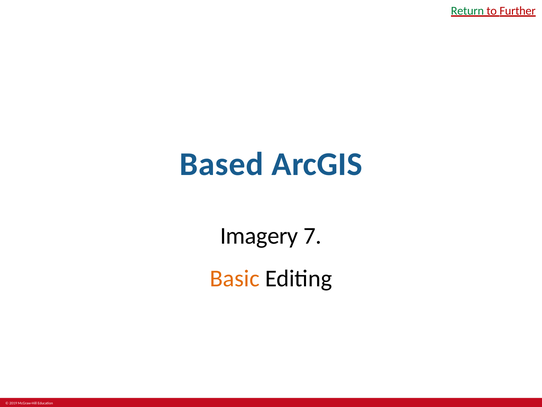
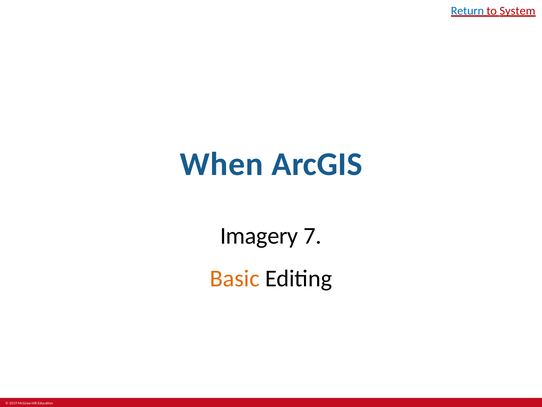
Return colour: green -> blue (467, 11)
Further: Further -> System (517, 11)
Based: Based -> When (222, 164)
